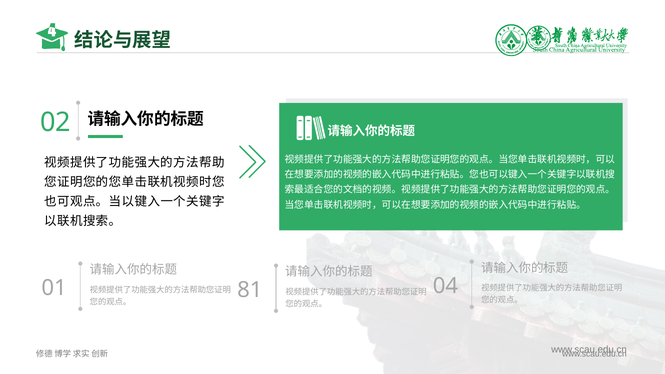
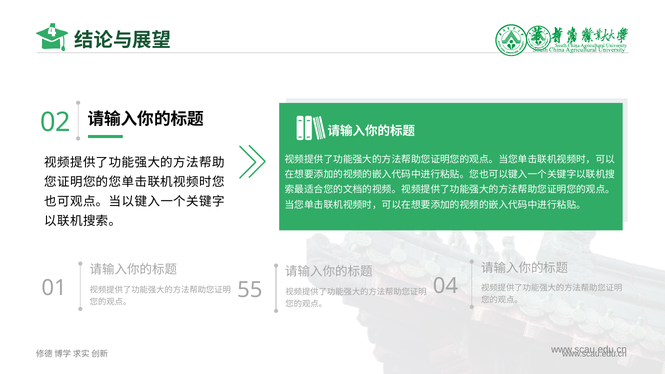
81: 81 -> 55 (250, 290)
